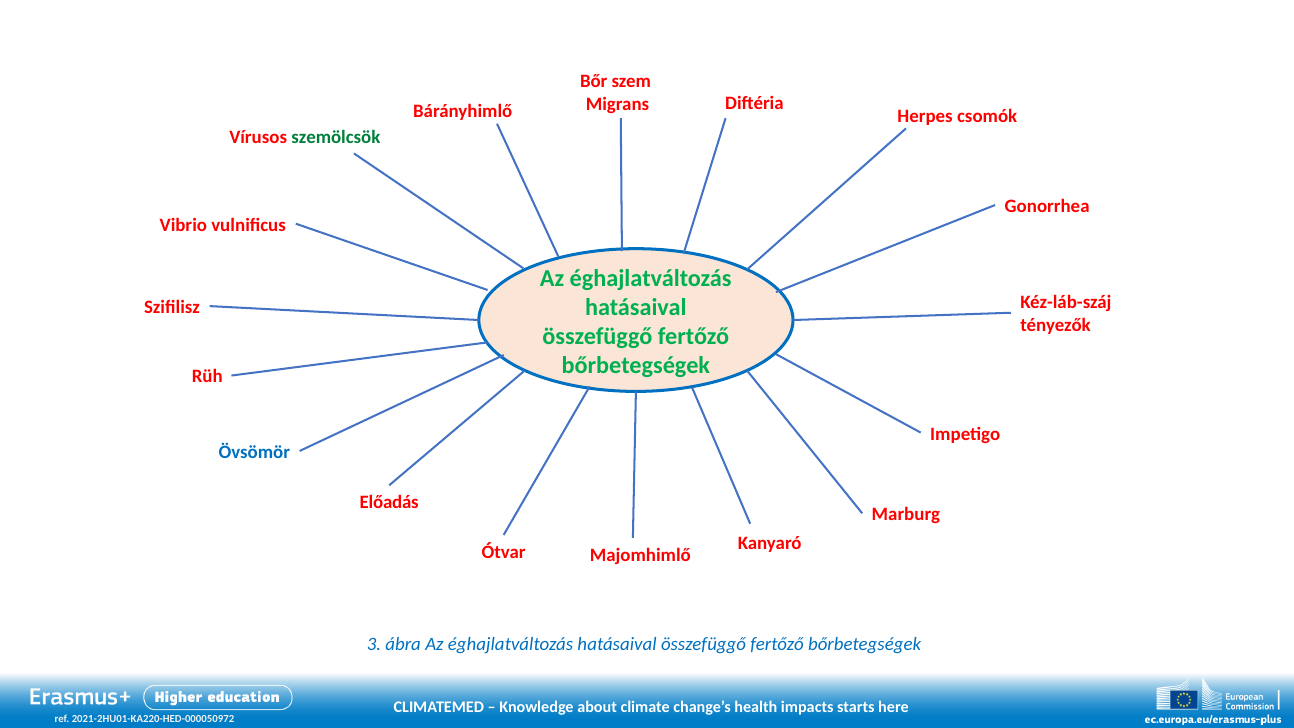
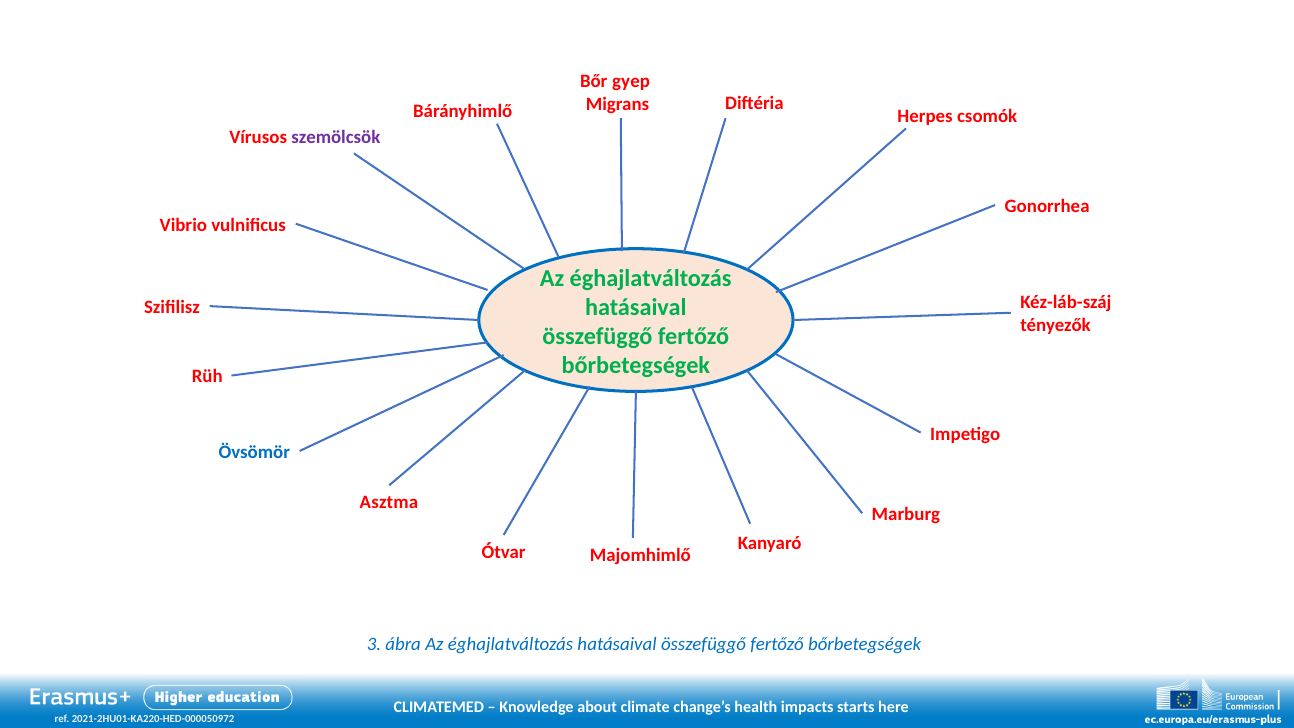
szem: szem -> gyep (631, 82)
szemölcsök colour: green -> purple (336, 137)
Előadás: Előadás -> Asztma (389, 503)
